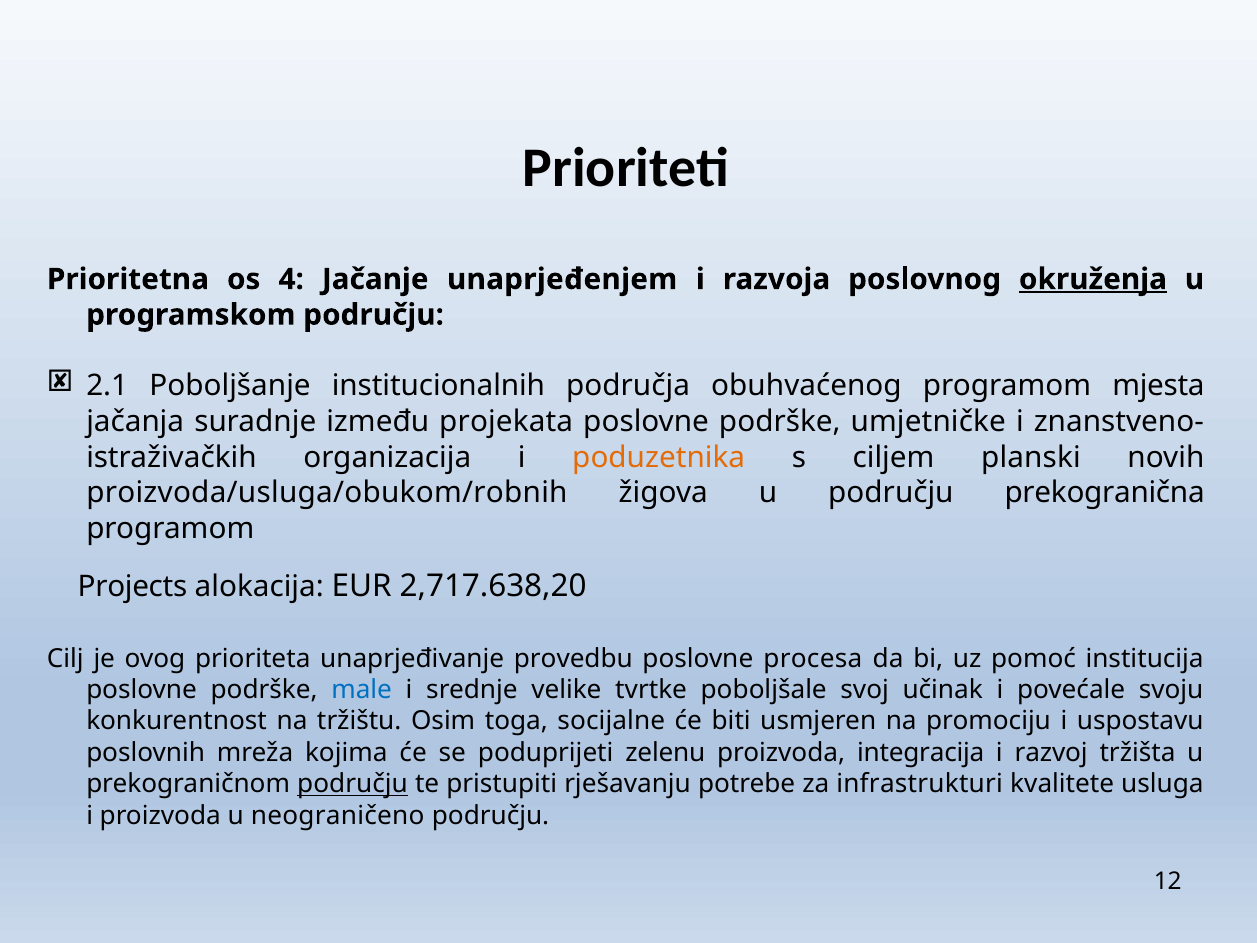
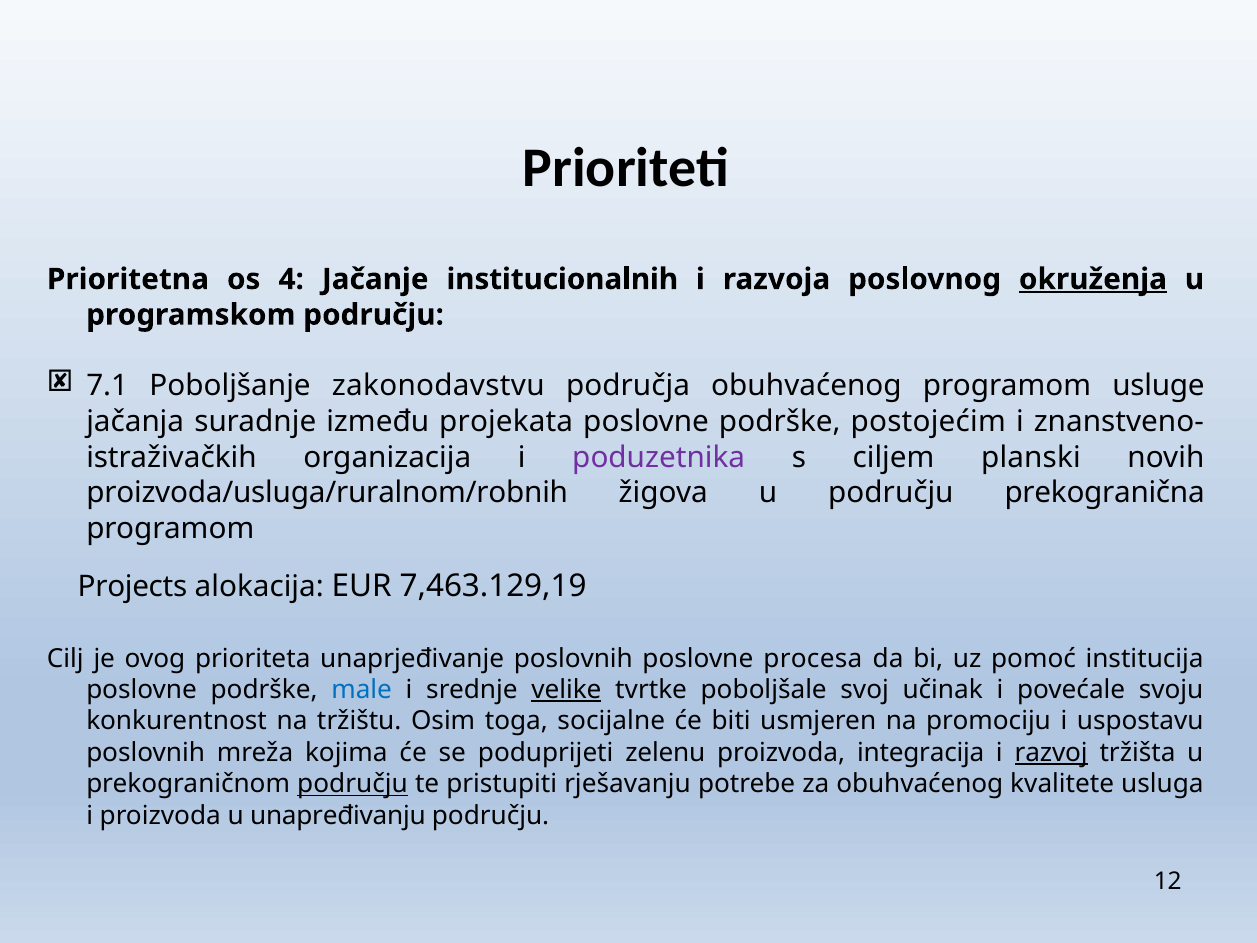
unaprjeđenjem: unaprjeđenjem -> institucionalnih (562, 279)
2.1: 2.1 -> 7.1 (107, 386)
institucionalnih: institucionalnih -> zakonodavstvu (438, 386)
mjesta: mjesta -> usluge (1158, 386)
umjetničke: umjetničke -> postojećim (928, 422)
poduzetnika colour: orange -> purple (659, 457)
proizvoda/usluga/obukom/robnih: proizvoda/usluga/obukom/robnih -> proizvoda/usluga/ruralnom/robnih (327, 493)
2,717.638,20: 2,717.638,20 -> 7,463.129,19 (493, 586)
unaprjeđivanje provedbu: provedbu -> poslovnih (573, 658)
velike underline: none -> present (566, 690)
razvoj underline: none -> present (1051, 753)
za infrastrukturi: infrastrukturi -> obuhvaćenog (920, 784)
neograničeno: neograničeno -> unapređivanju (338, 815)
